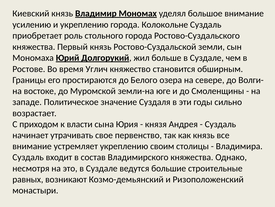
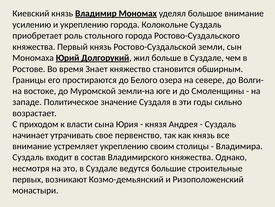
Углич: Углич -> Знает (97, 69)
равных: равных -> первых (28, 179)
